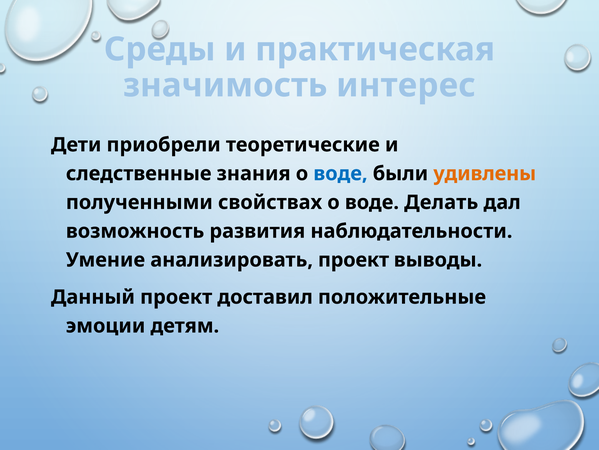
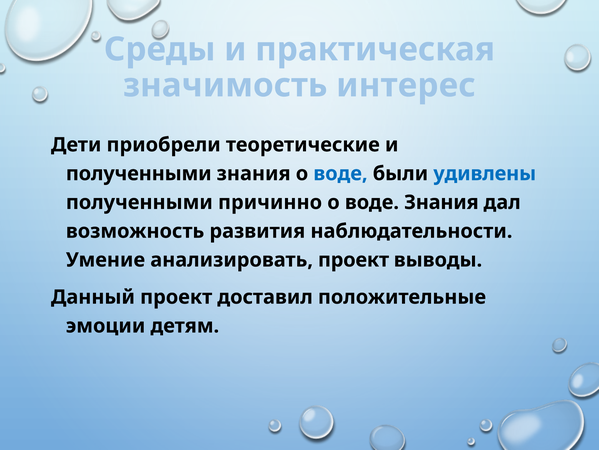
следственные: следственные -> полученными (139, 173)
удивлены colour: orange -> blue (485, 173)
свойствах: свойствах -> причинно (270, 202)
воде Делать: Делать -> Знания (441, 202)
